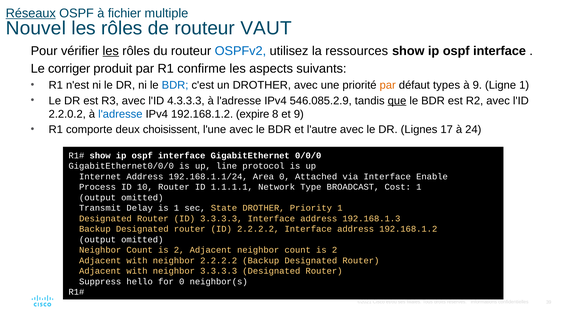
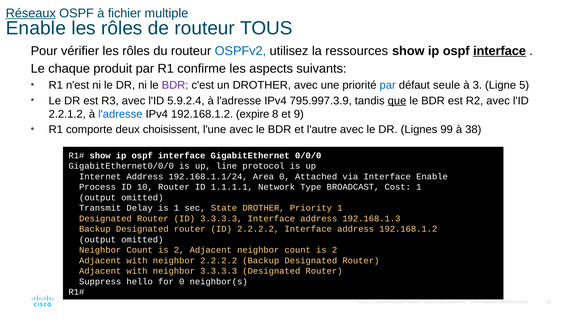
Nouvel: Nouvel -> Enable (36, 28)
routeur VAUT: VAUT -> TOUS (266, 28)
les underline: present -> none (111, 51)
interface underline: none -> present (500, 51)
corriger: corriger -> chaque (69, 69)
BDR colour: blue -> purple (175, 85)
par colour: orange -> blue (388, 85)
types: types -> seule (447, 85)
à 9: 9 -> 3 (477, 85)
Ligne 1: 1 -> 5 (524, 85)
4.3.3.3: 4.3.3.3 -> 5.9.2.4 (186, 101)
546.085.2.9: 546.085.2.9 -> 795.997.3.9 (321, 101)
2.2.0.2: 2.2.0.2 -> 2.2.1.2 (67, 114)
17: 17 -> 99 (447, 130)
24: 24 -> 38 (473, 130)
